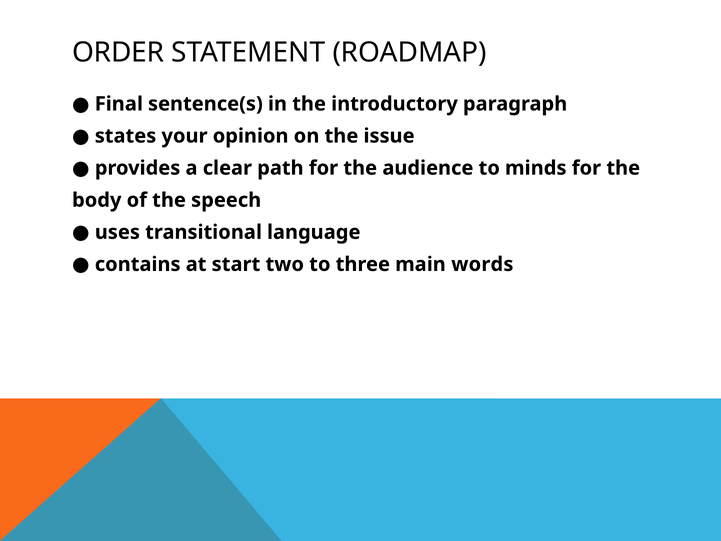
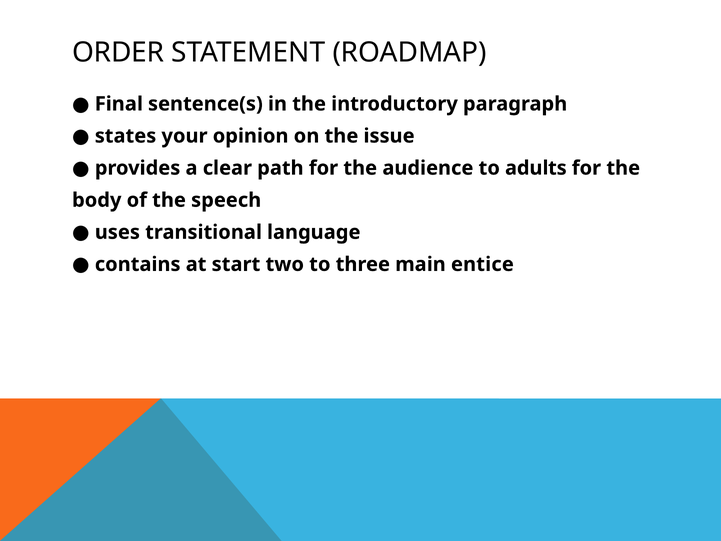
minds: minds -> adults (536, 168)
words: words -> entice (482, 264)
